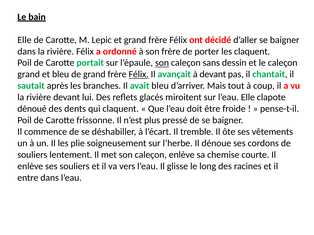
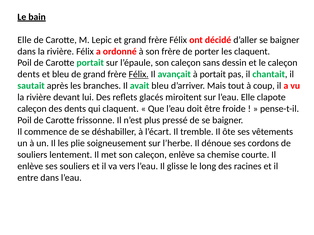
son underline: present -> none (162, 63)
grand: grand -> dents (29, 74)
à devant: devant -> portait (213, 74)
dénoué: dénoué -> caleçon (32, 109)
